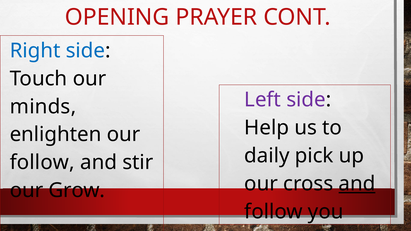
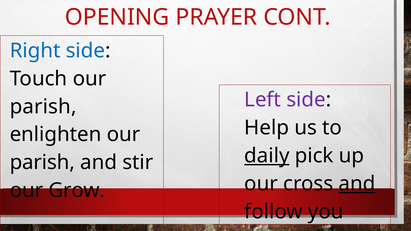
minds: minds -> parish (43, 107)
daily underline: none -> present (267, 156)
follow: follow -> parish (42, 163)
